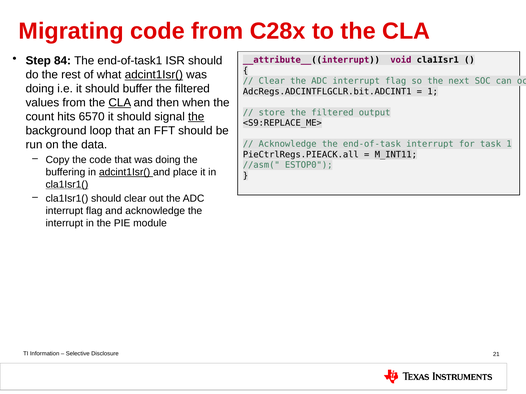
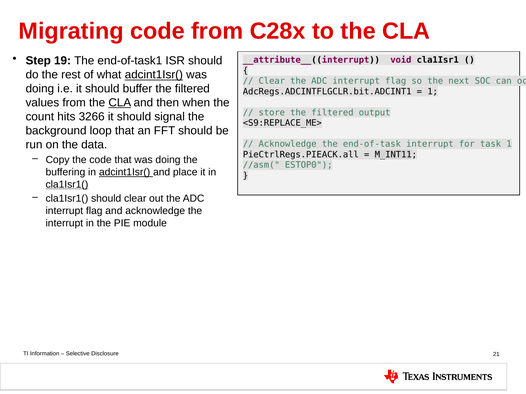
84: 84 -> 19 (63, 61)
6570: 6570 -> 3266 (92, 117)
the underline: present -> none (196, 117)
